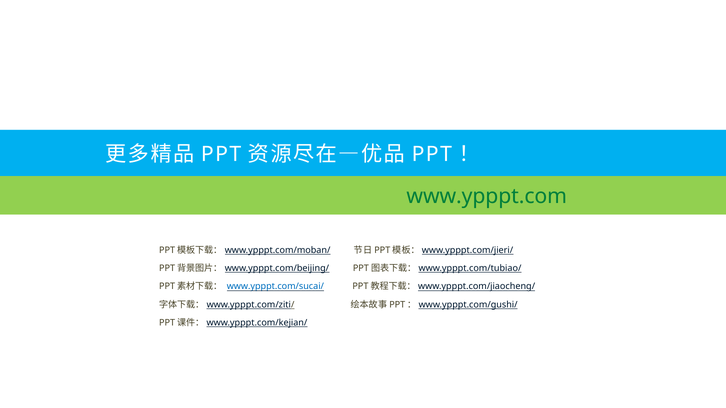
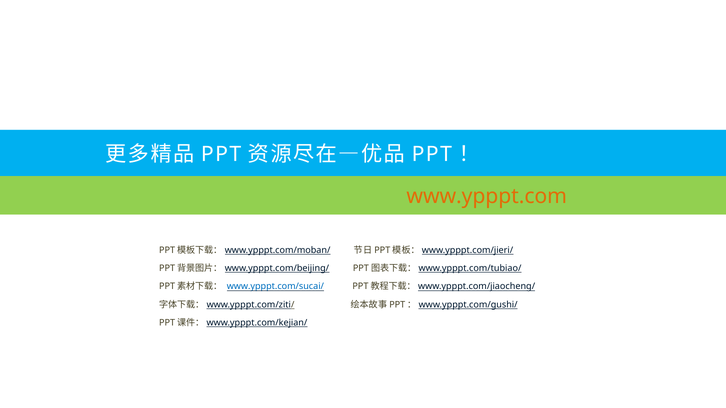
www.ypppt.com colour: green -> orange (487, 197)
